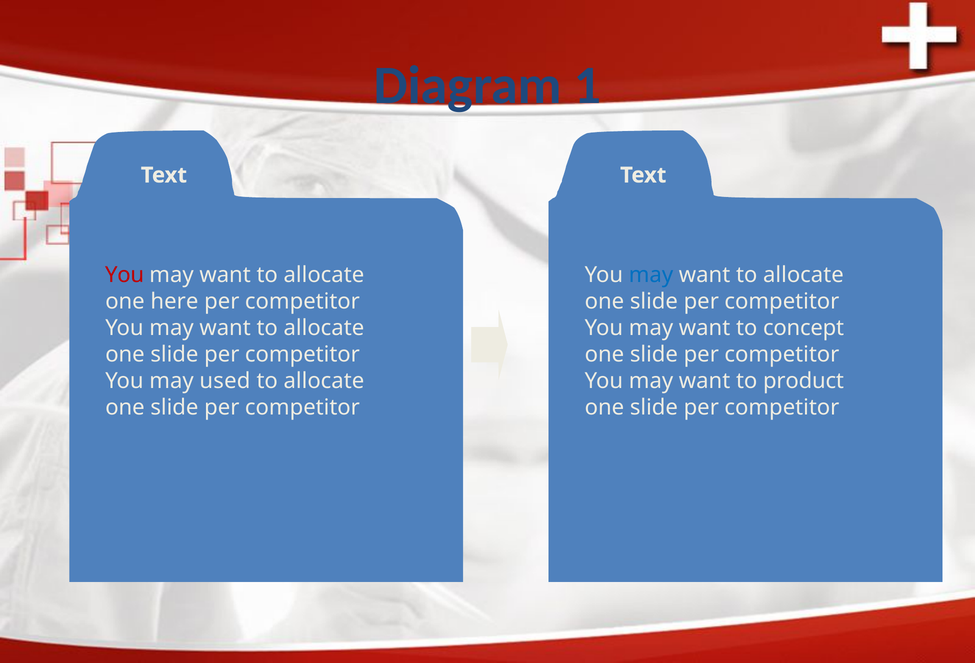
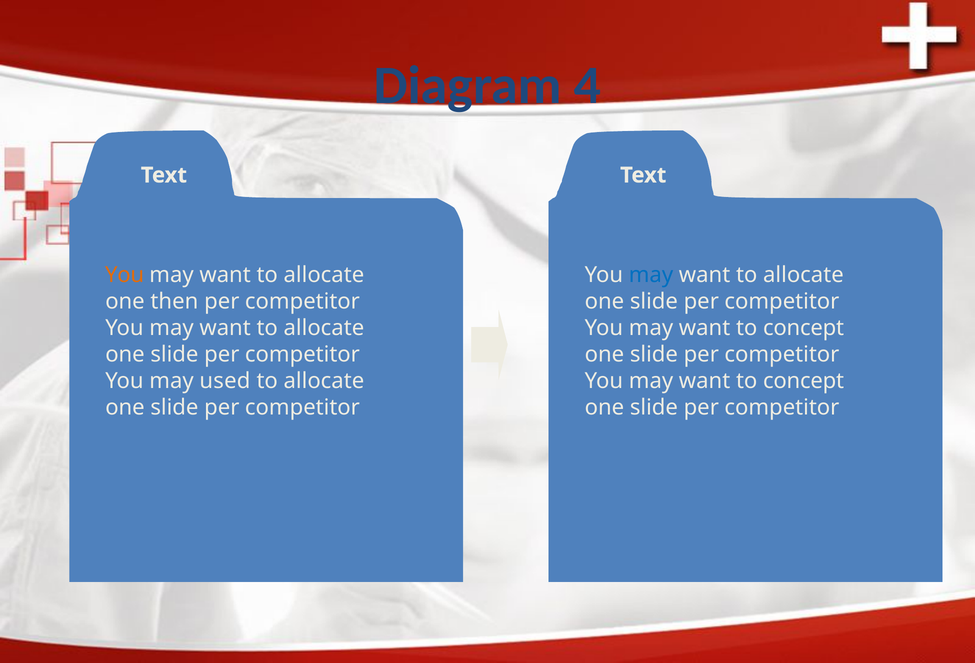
1: 1 -> 4 (588, 86)
You colour: red -> orange (125, 275)
here: here -> then (174, 302)
product: product -> concept (804, 381)
